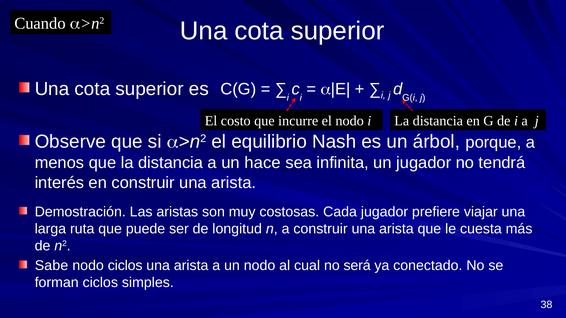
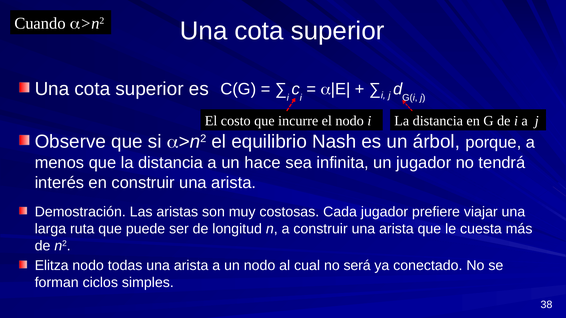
Sabe: Sabe -> Elitza (52, 266)
nodo ciclos: ciclos -> todas (125, 266)
